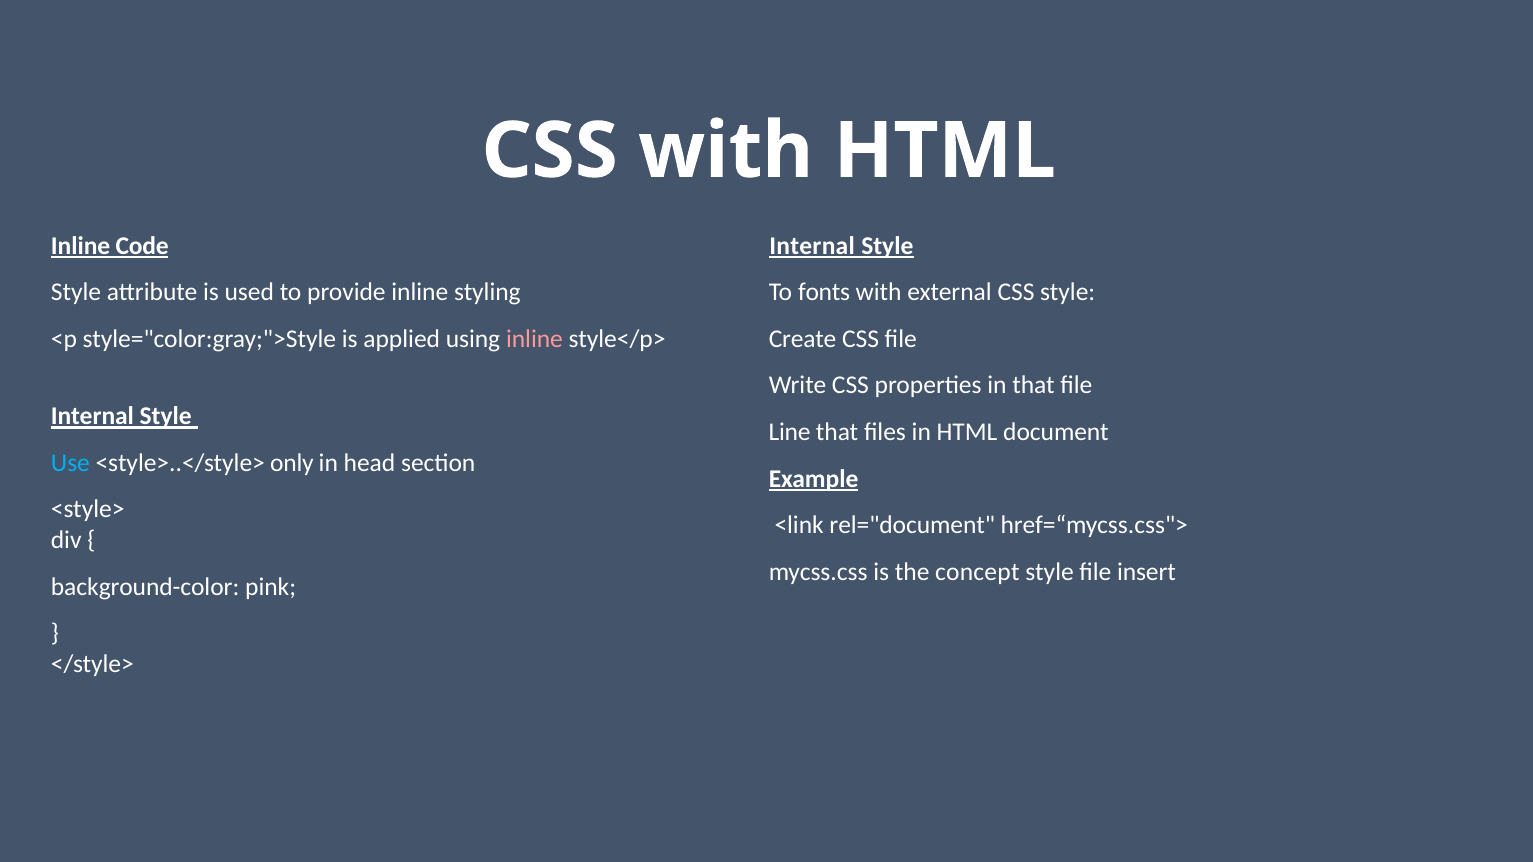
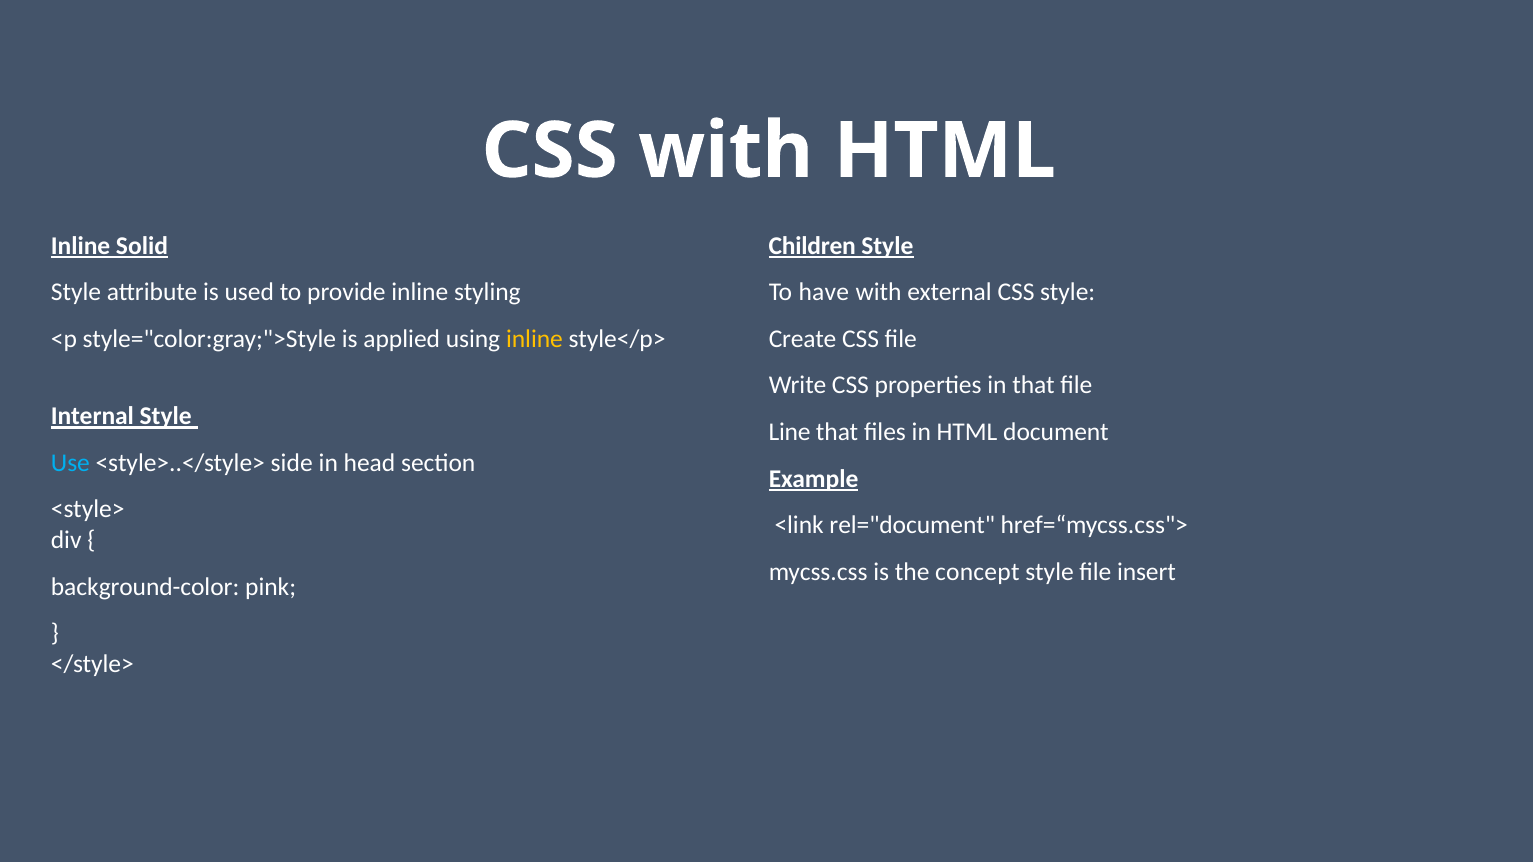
Code: Code -> Solid (142, 246)
Internal: Internal -> Children (812, 246)
fonts: fonts -> have (824, 292)
inline colour: pink -> yellow (534, 339)
only: only -> side (292, 463)
